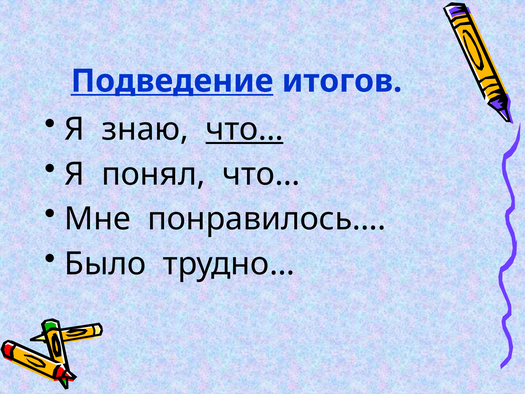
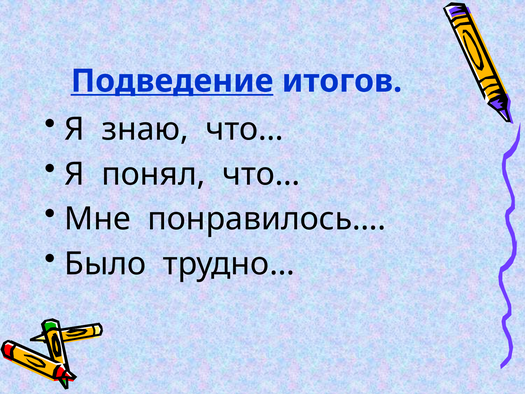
что… underline: present -> none (245, 129)
